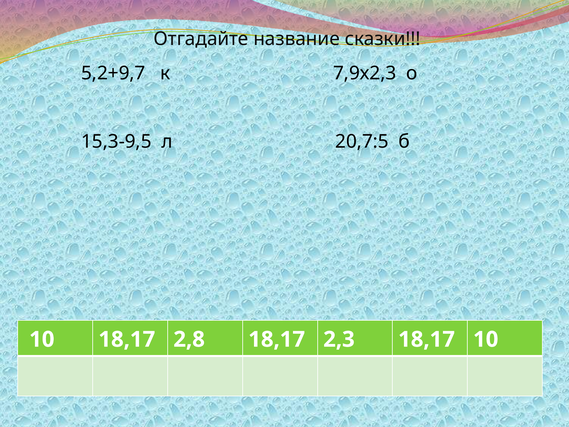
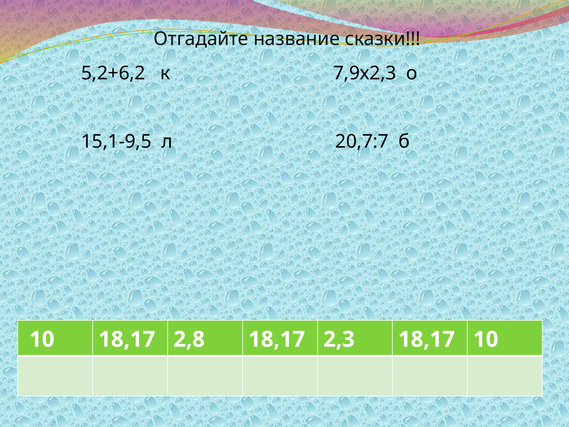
5,2+9,7: 5,2+9,7 -> 5,2+6,2 (113, 73)
15,3-9,5: 15,3-9,5 -> 15,1-9,5 (116, 142)
20,7:5: 20,7:5 -> 20,7:7 (362, 142)
